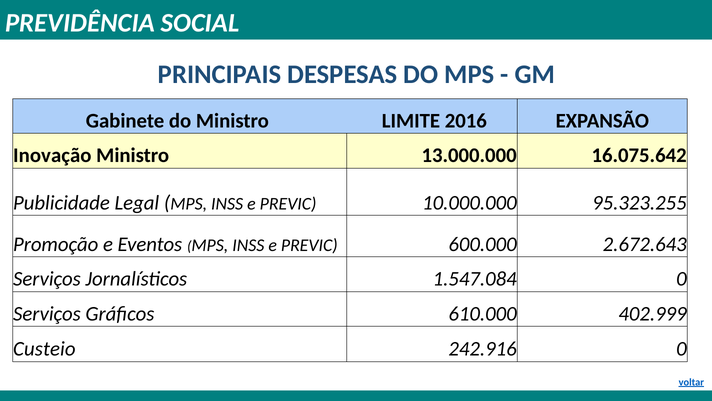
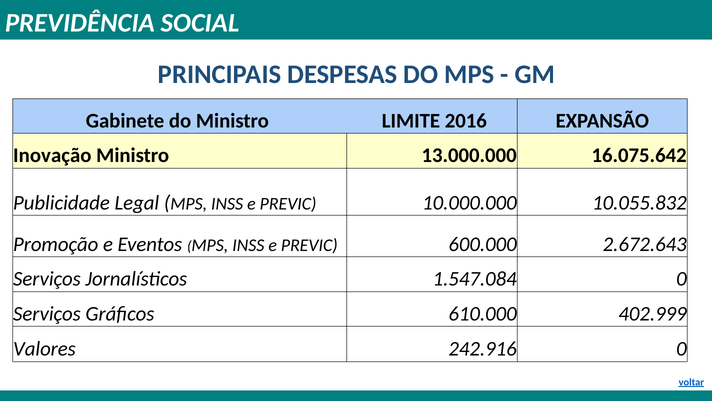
95.323.255: 95.323.255 -> 10.055.832 (639, 202)
Custeio: Custeio -> Valores (44, 349)
